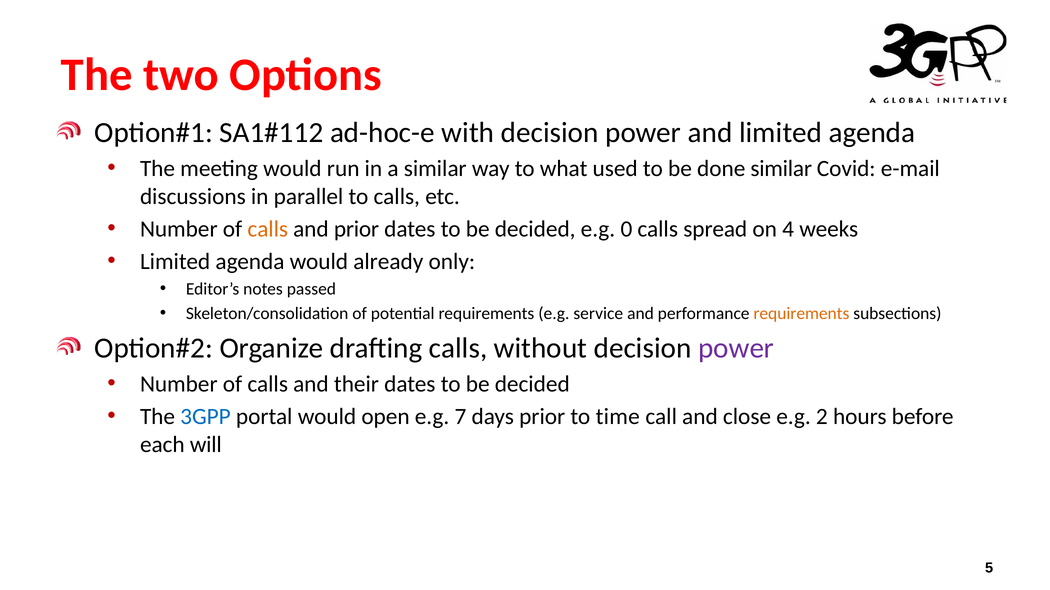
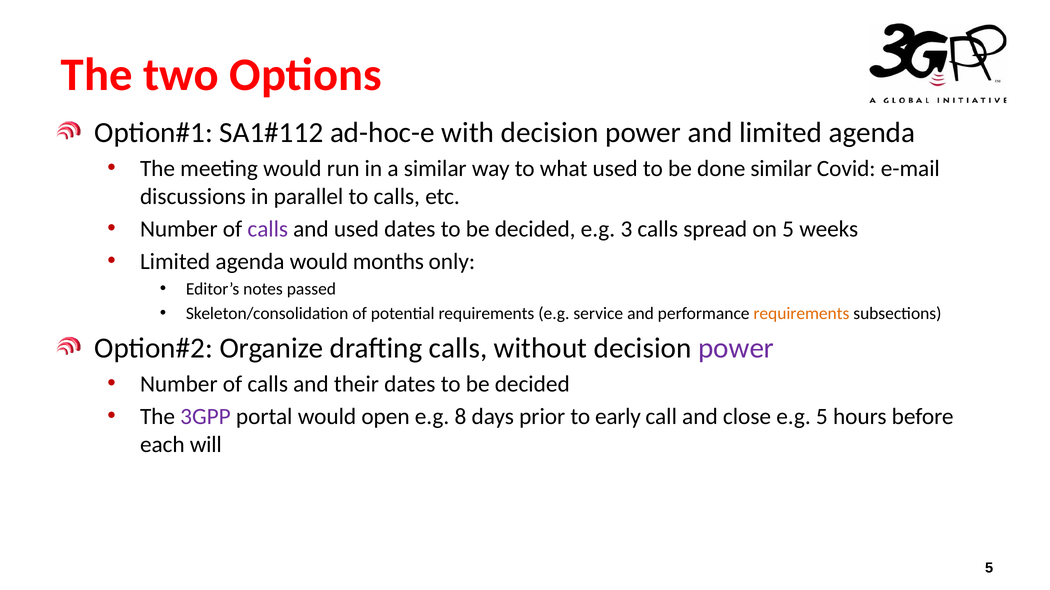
calls colour: orange -> purple (268, 229)
and prior: prior -> used (356, 229)
0: 0 -> 3 (626, 229)
on 4: 4 -> 5 (788, 229)
already: already -> months (388, 262)
3GPP colour: blue -> purple (205, 417)
7: 7 -> 8 (461, 417)
time: time -> early (618, 417)
e.g 2: 2 -> 5 (822, 417)
